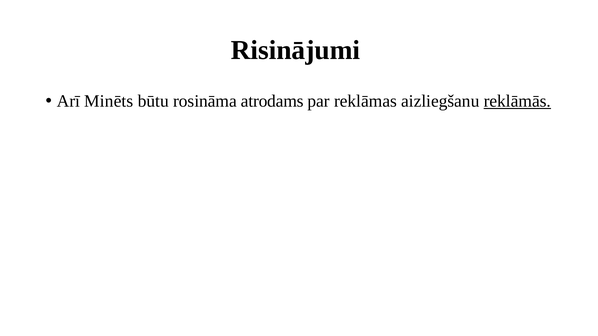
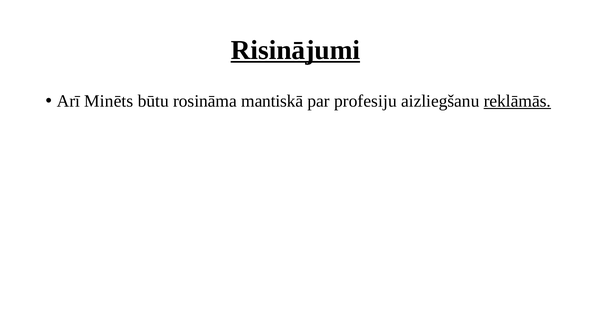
Risinājumi underline: none -> present (295, 50)
atrodams: atrodams -> mantiskā (272, 101)
reklāmas: reklāmas -> profesiju (365, 101)
